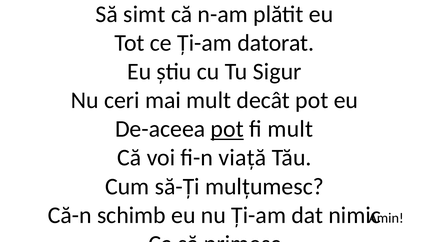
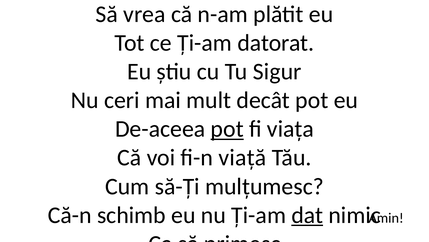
simt: simt -> vrea (144, 14)
fi mult: mult -> viața (290, 129)
dat underline: none -> present (307, 215)
